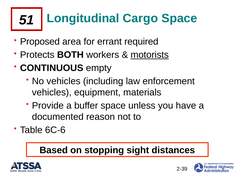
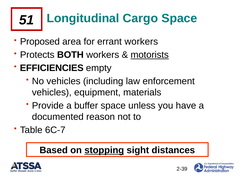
errant required: required -> workers (141, 42)
CONTINUOUS: CONTINUOUS -> EFFICIENCIES (52, 68)
6C-6: 6C-6 -> 6C-7 (55, 130)
stopping underline: none -> present (104, 151)
